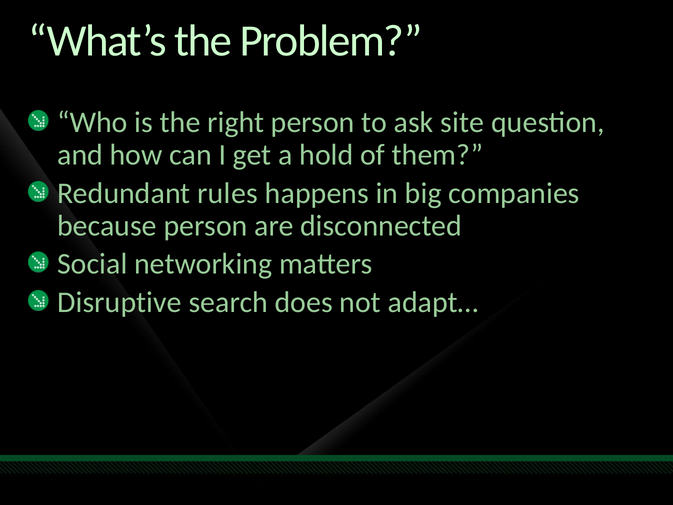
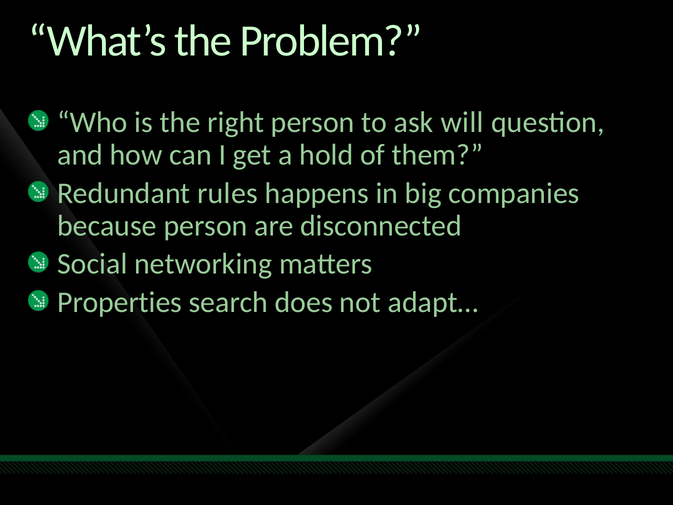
site: site -> will (462, 123)
Disruptive: Disruptive -> Properties (120, 302)
